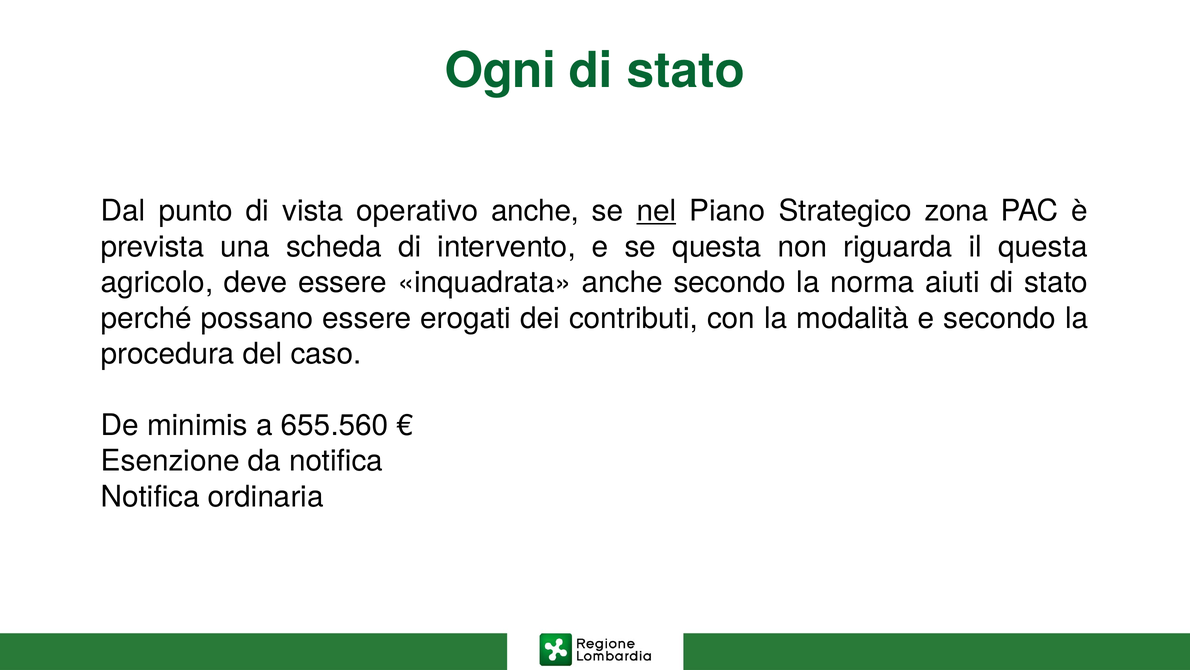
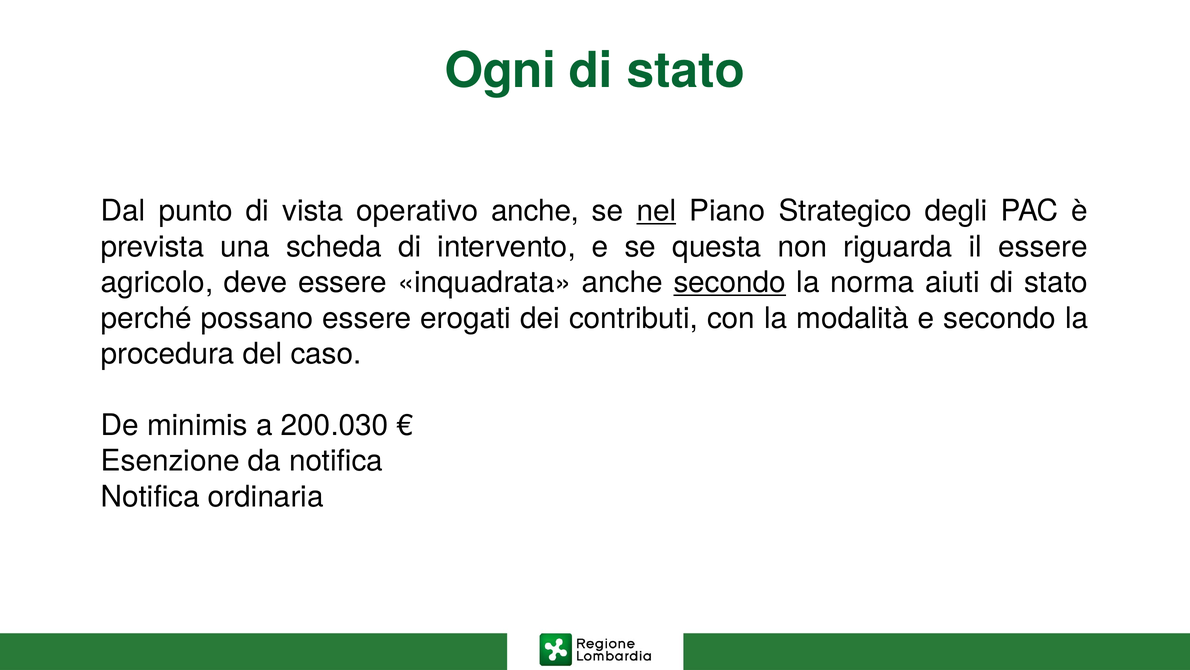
zona: zona -> degli (956, 211)
il questa: questa -> essere (1043, 247)
secondo underline: none -> present (730, 282)
655.560: 655.560 -> 200.030 (335, 425)
